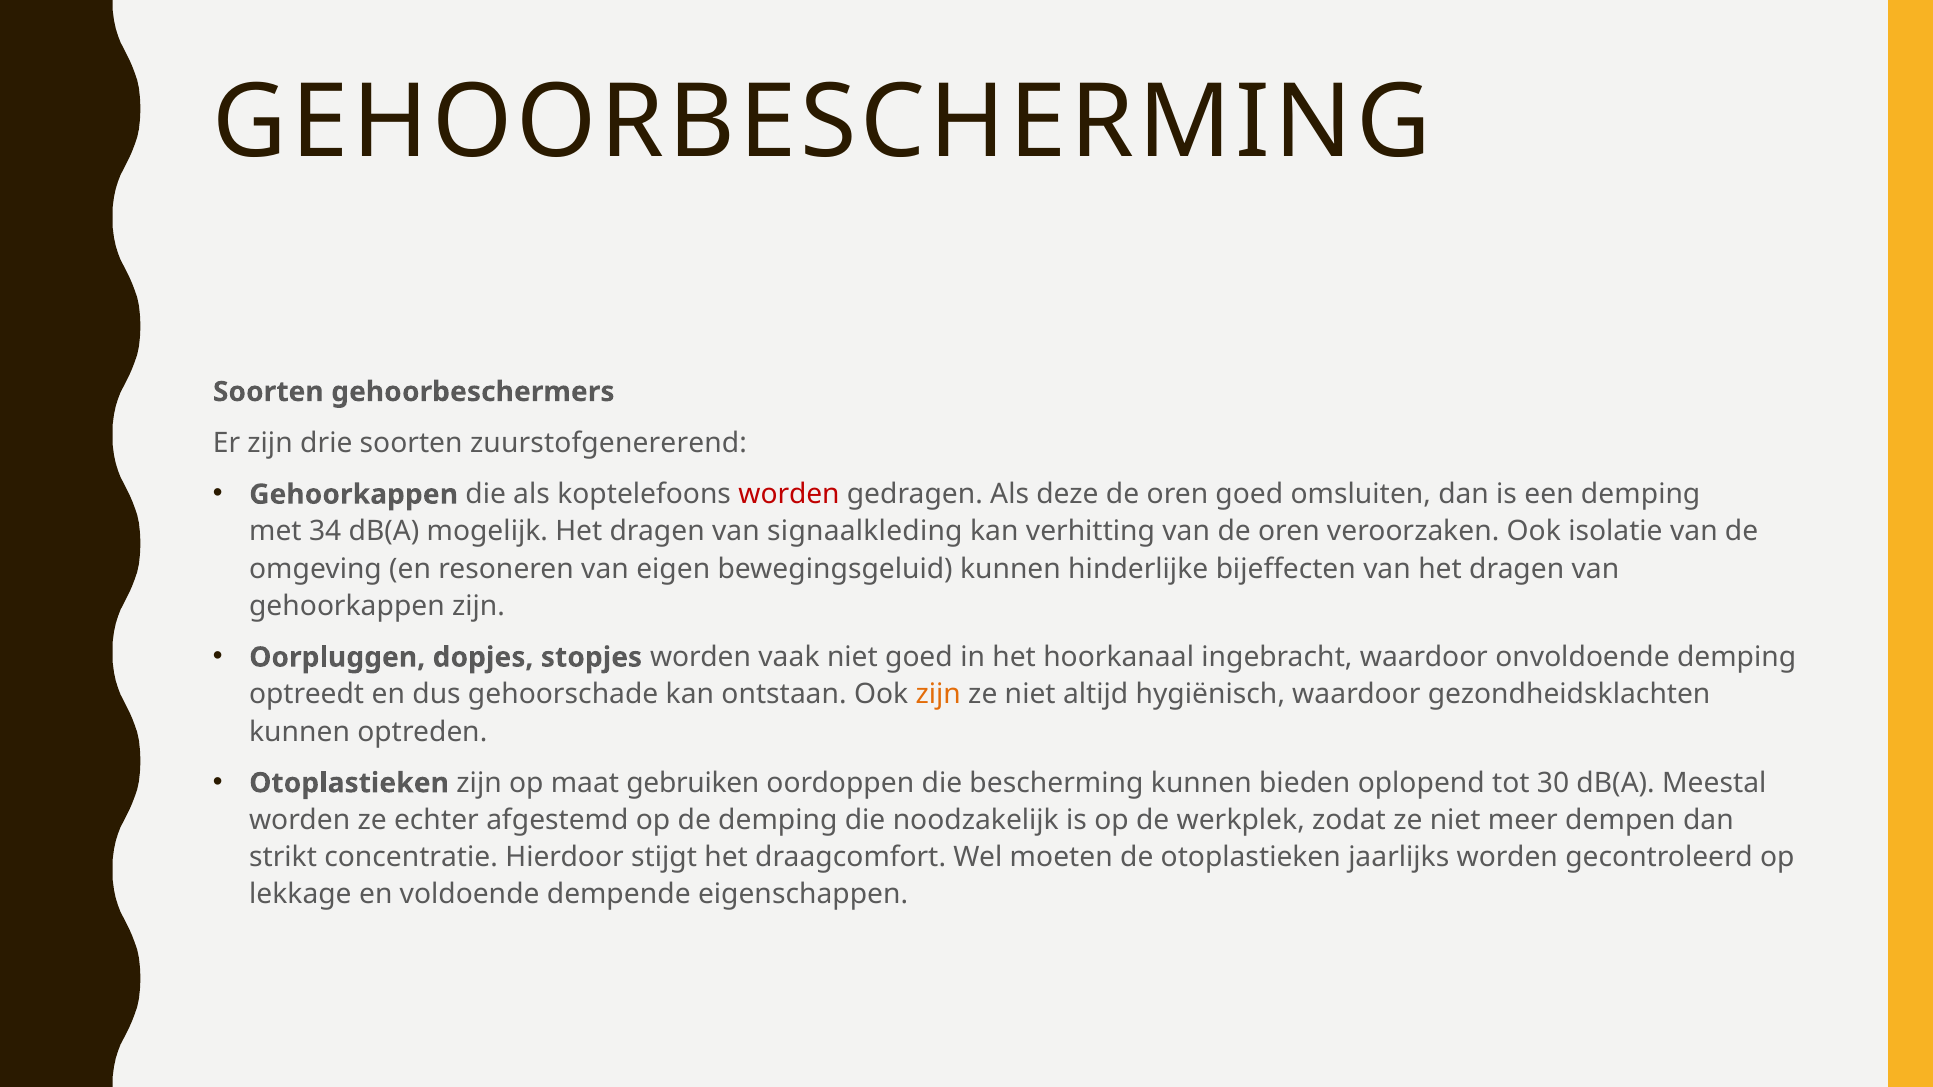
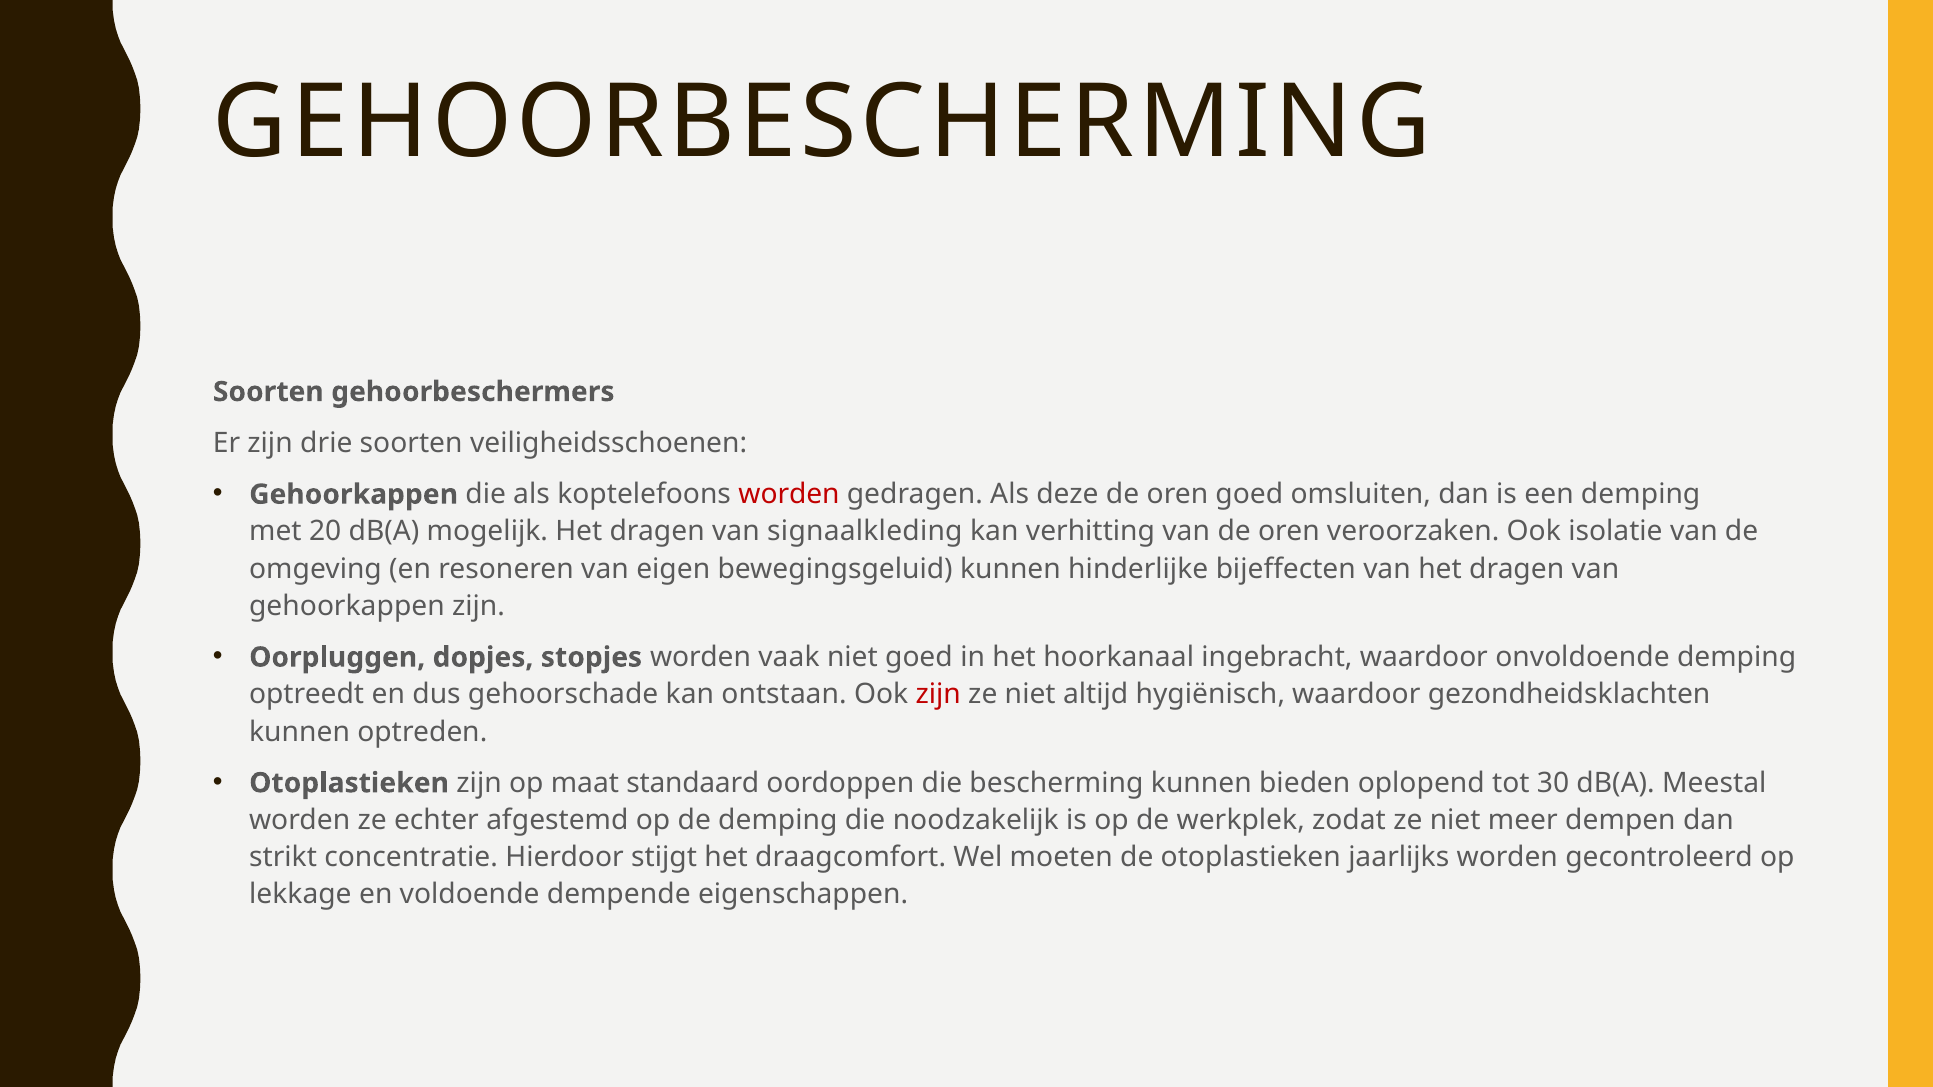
zuurstofgenererend: zuurstofgenererend -> veiligheidsschoenen (609, 443)
34: 34 -> 20 (325, 532)
zijn colour: orange -> red (938, 695)
gebruiken: gebruiken -> standaard (693, 783)
